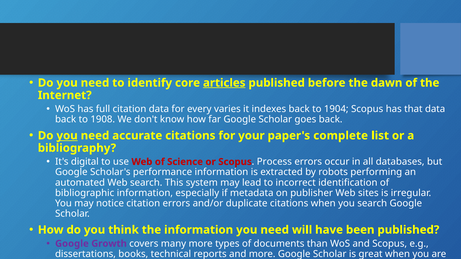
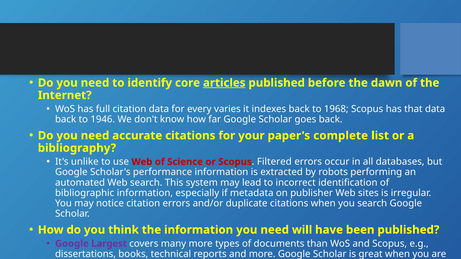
1904: 1904 -> 1968 (336, 109)
1908: 1908 -> 1946 (103, 120)
you underline: present -> none (67, 136)
digital: digital -> unlike (85, 162)
Process: Process -> Filtered (274, 162)
Growth: Growth -> Largest (109, 244)
